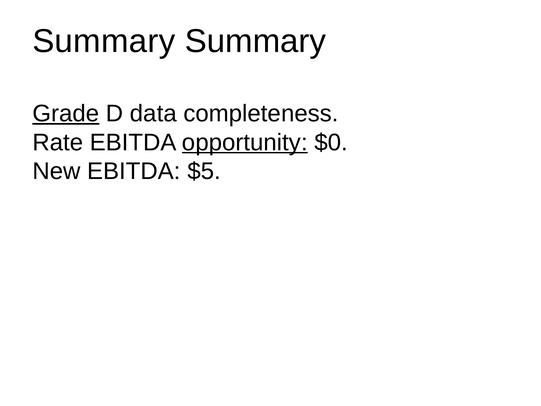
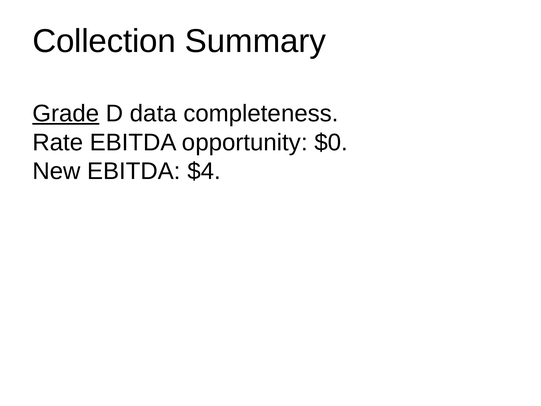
Summary: Summary -> Collection (104, 41)
opportunity underline: present -> none (245, 142)
$5: $5 -> $4 (204, 171)
